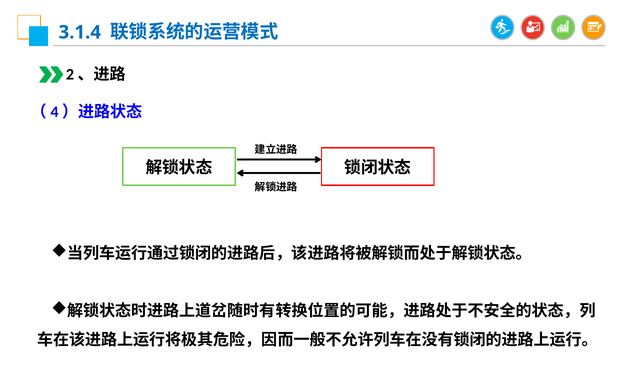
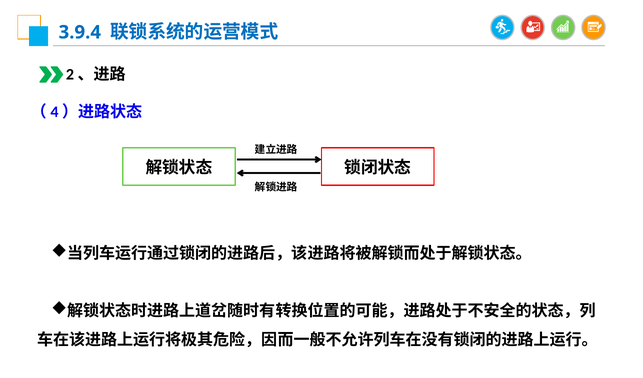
3.1.4: 3.1.4 -> 3.9.4 (80, 32)
